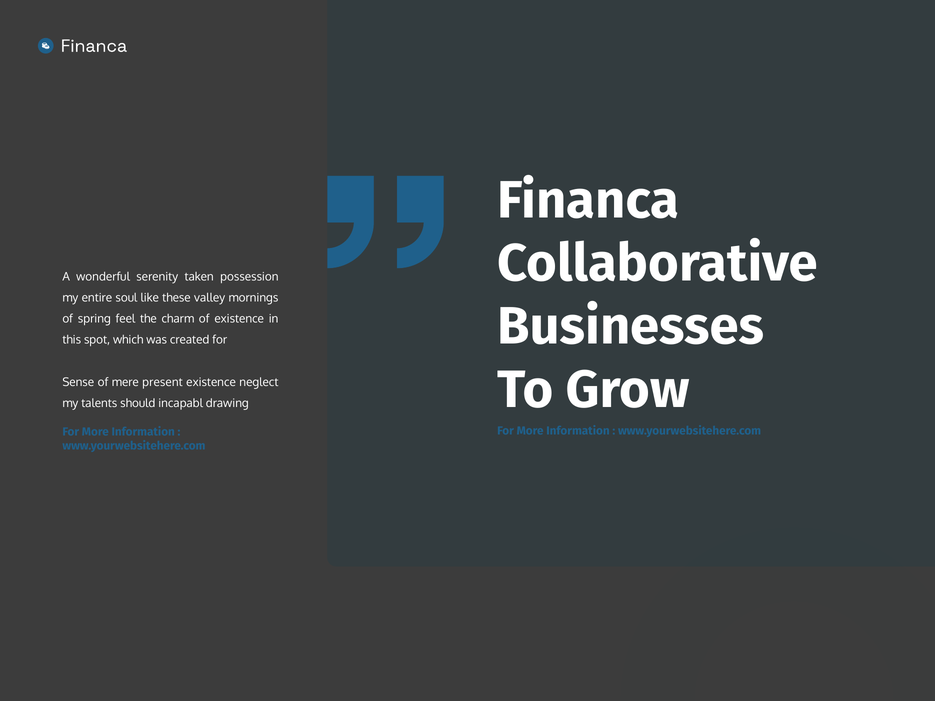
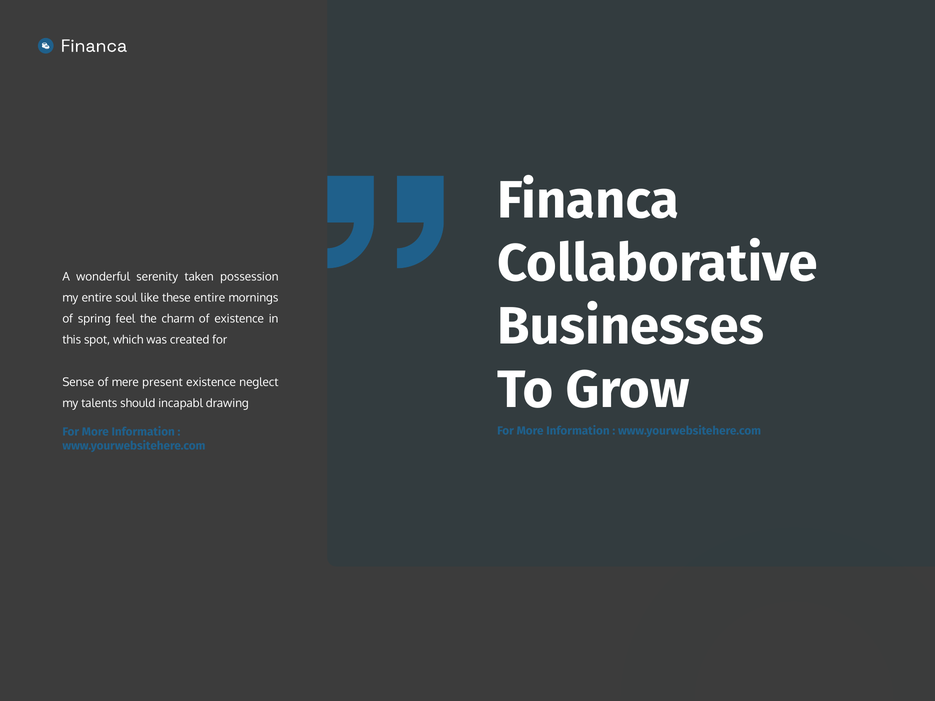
these valley: valley -> entire (210, 298)
